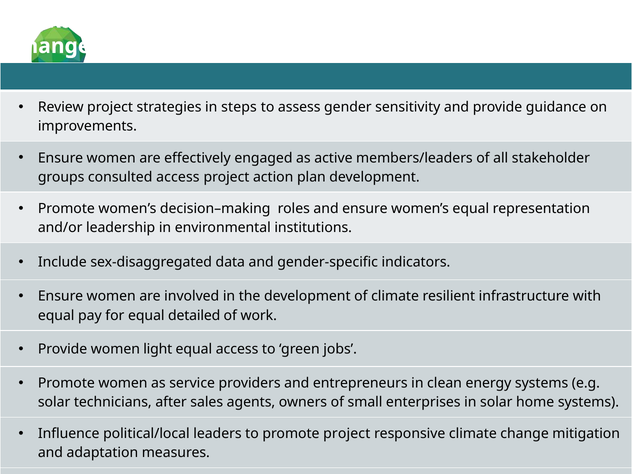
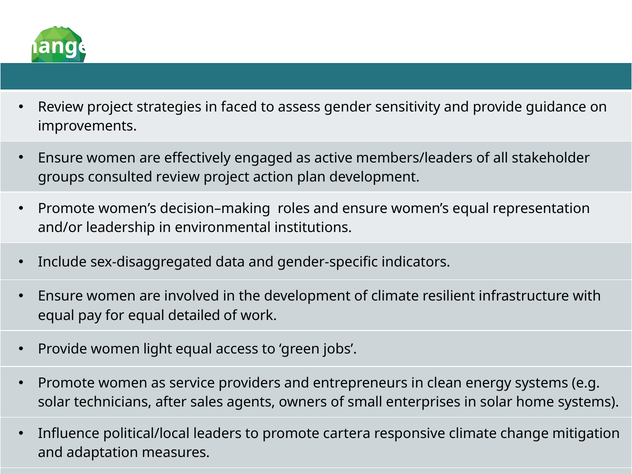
steps: steps -> faced (239, 107)
consulted access: access -> review (178, 177)
promote project: project -> cartera (347, 434)
